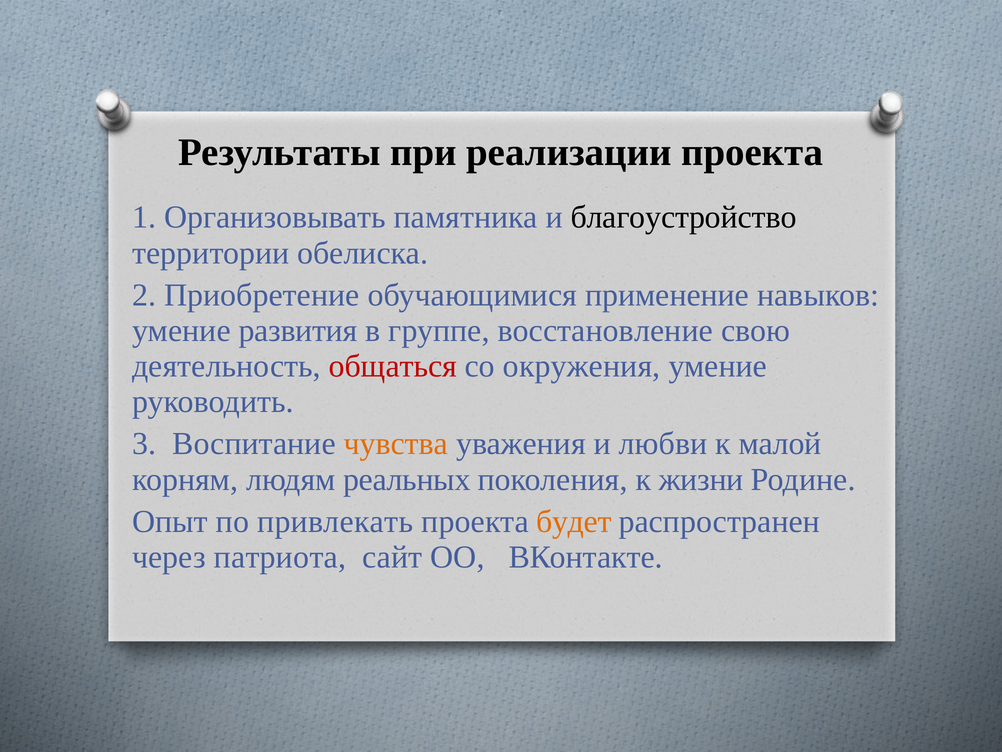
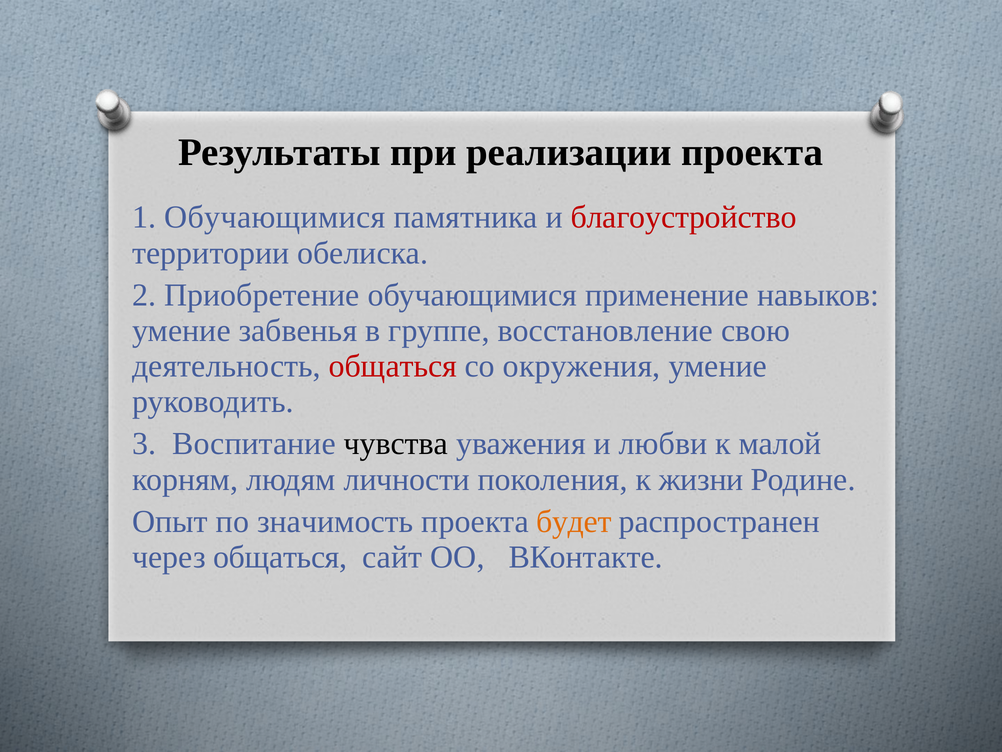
1 Организовывать: Организовывать -> Обучающимися (275, 217)
благоустройство colour: black -> red (684, 217)
развития: развития -> забвенья (298, 330)
чувства colour: orange -> black (396, 444)
реальных: реальных -> личности (407, 479)
привлекать: привлекать -> значимость (335, 521)
через патриота: патриота -> общаться (280, 557)
